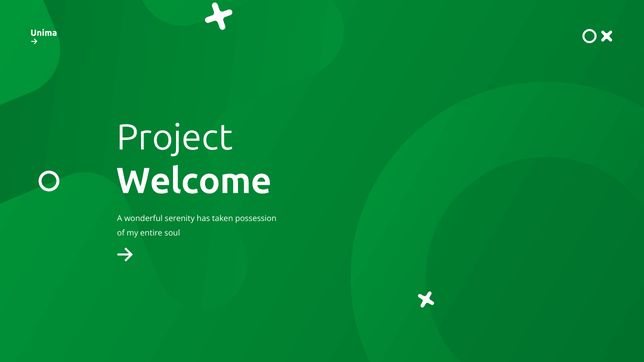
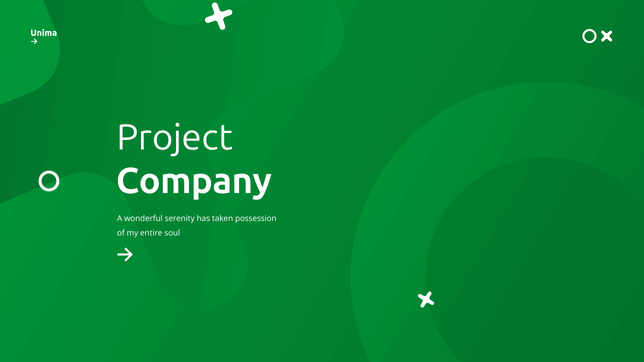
Welcome: Welcome -> Company (194, 181)
